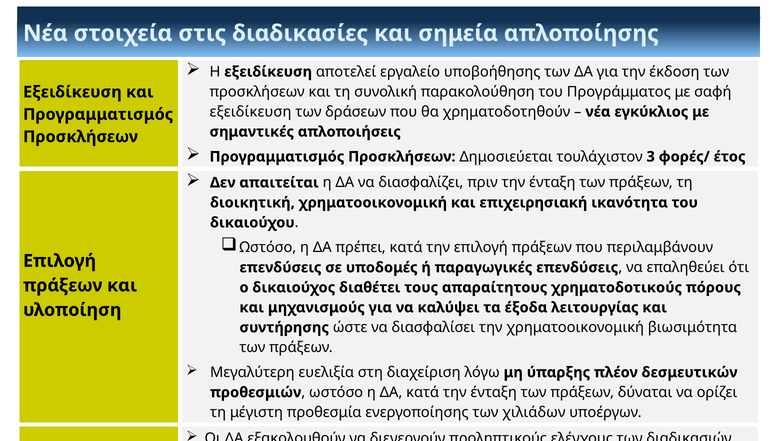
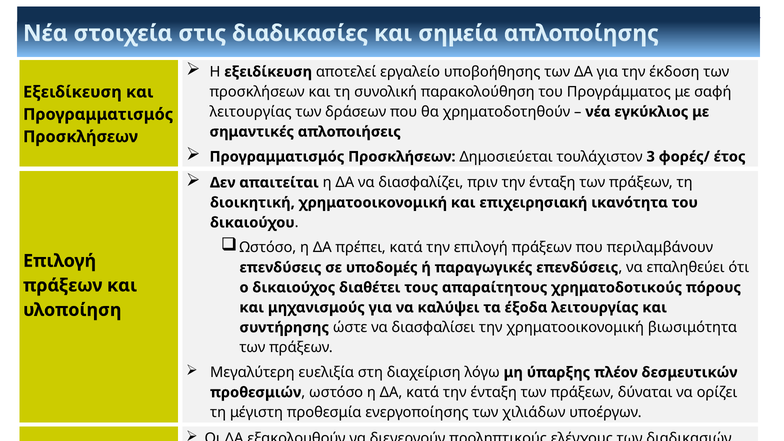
εξειδίκευση: εξειδίκευση -> λειτουργίας (251, 112)
